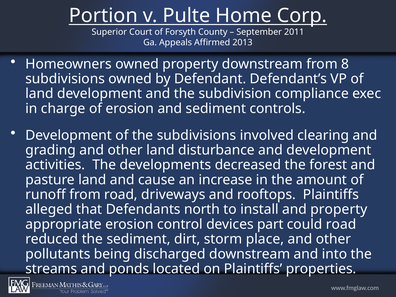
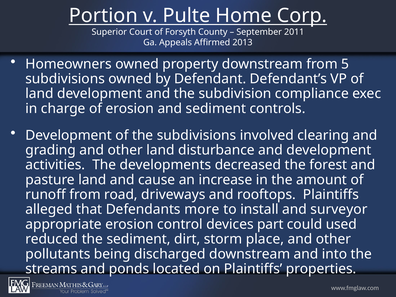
8: 8 -> 5 (345, 64)
north: north -> more (202, 209)
and property: property -> surveyor (339, 209)
could road: road -> used (341, 224)
